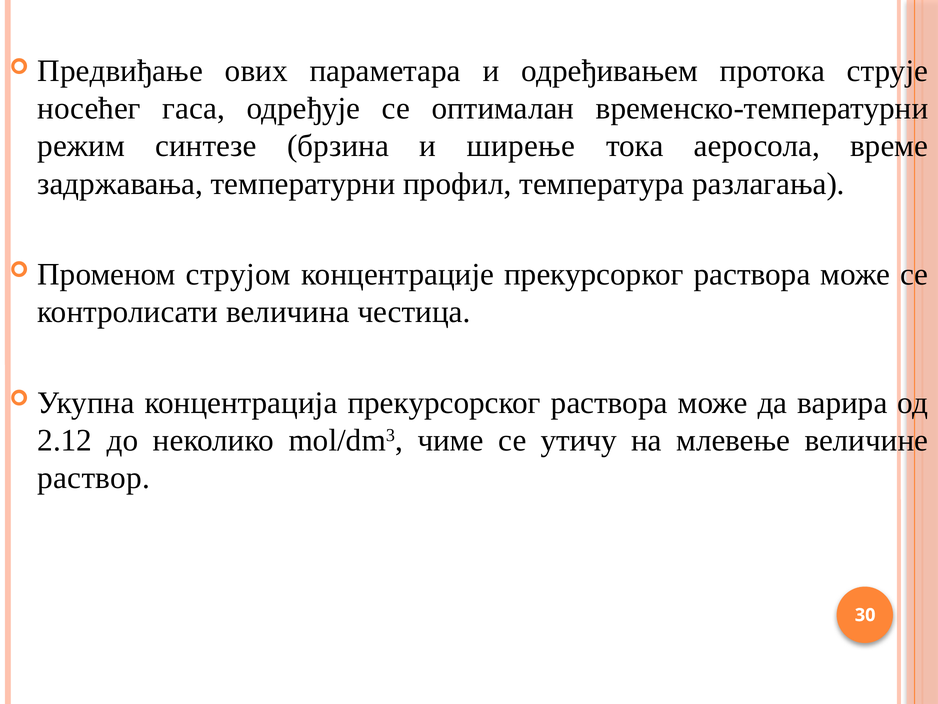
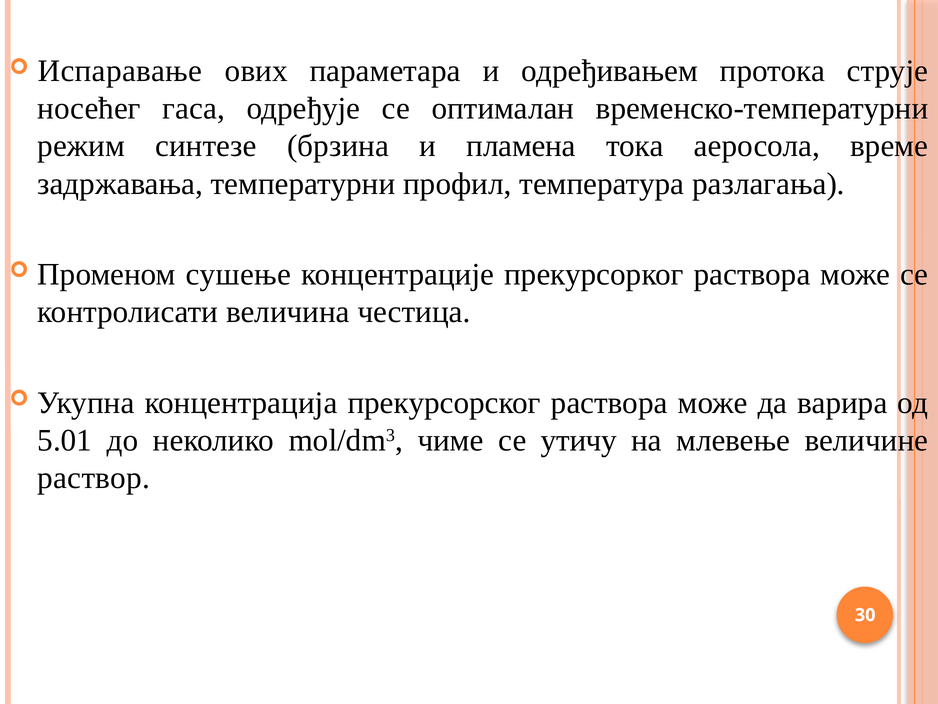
Предвиђање: Предвиђање -> Испаравање (120, 71)
ширење: ширење -> пламена (521, 146)
струјом: струјом -> сушење (238, 274)
2.12: 2.12 -> 5.01 (65, 440)
